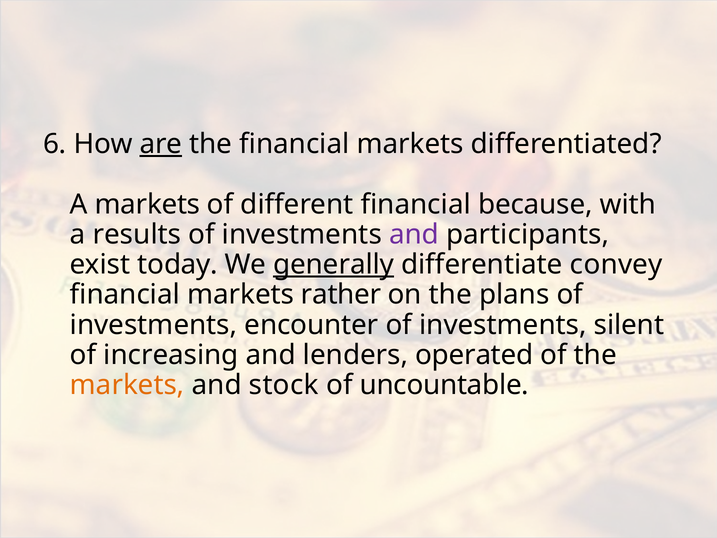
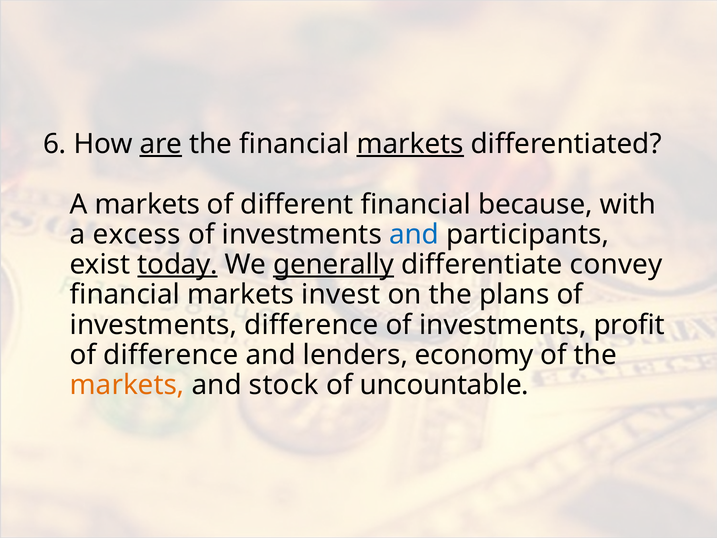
markets underline: none -> present (410, 144)
results: results -> excess (137, 234)
and colour: purple -> blue (414, 234)
today underline: none -> present (178, 264)
rather: rather -> invest (341, 295)
investments encounter: encounter -> difference (311, 325)
silent: silent -> profit (629, 325)
of increasing: increasing -> difference (171, 355)
operated: operated -> economy (474, 355)
